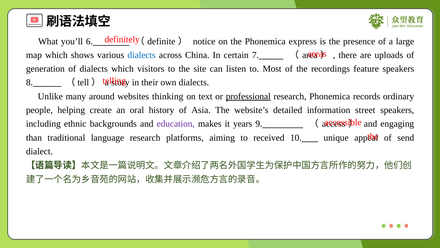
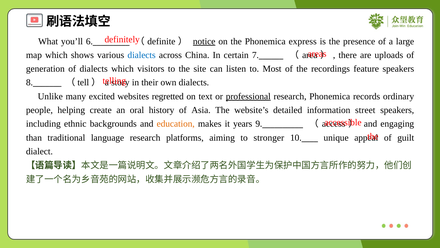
notice underline: none -> present (204, 41)
around: around -> excited (102, 96)
thinking: thinking -> regretted (168, 96)
education colour: purple -> orange (176, 124)
received: received -> stronger (269, 137)
send: send -> guilt (406, 137)
